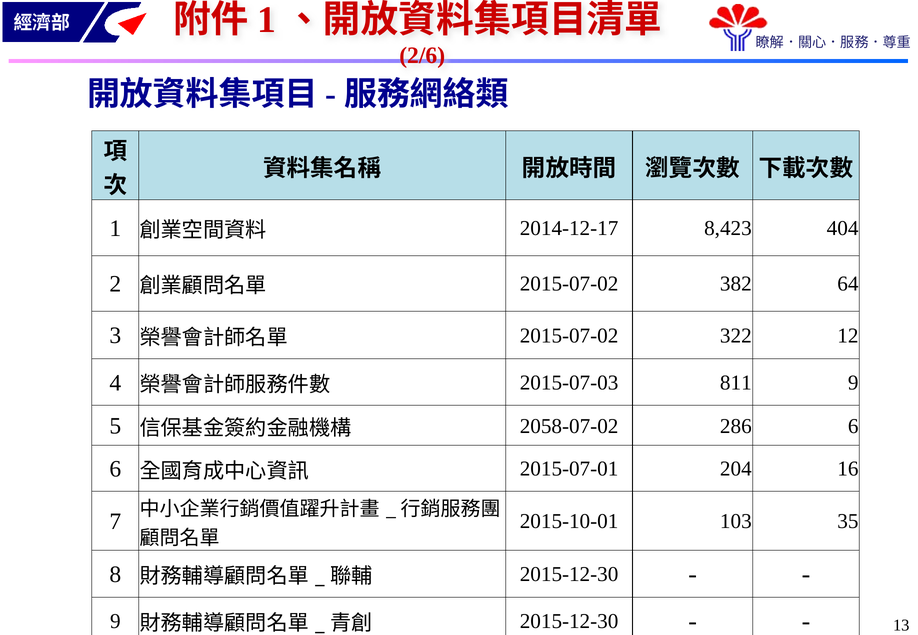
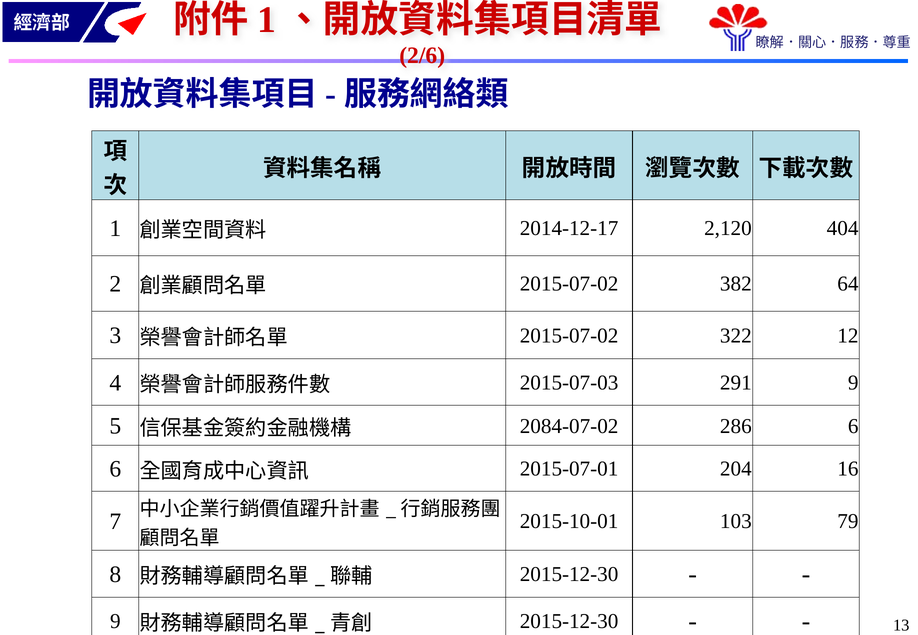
8,423: 8,423 -> 2,120 (728, 229)
811: 811 -> 291 (736, 383)
2058-07-02: 2058-07-02 -> 2084-07-02 (569, 426)
35: 35 -> 79 (848, 522)
